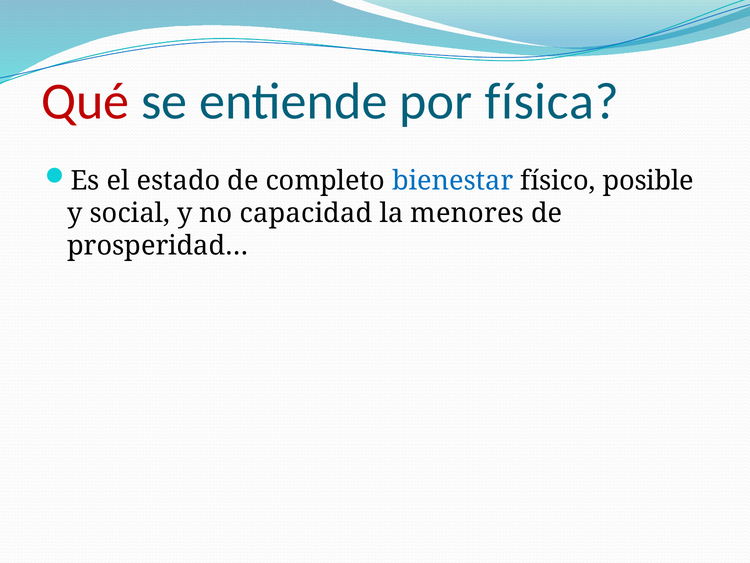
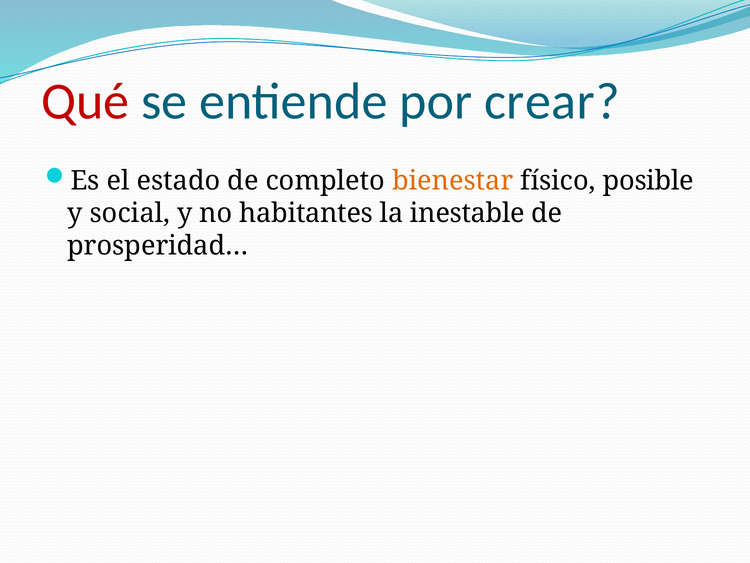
física: física -> crear (552, 101)
bienestar colour: blue -> orange (453, 181)
capacidad: capacidad -> habitantes (306, 213)
menores: menores -> inestable (467, 213)
